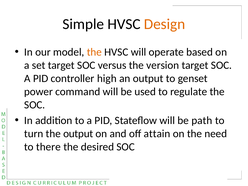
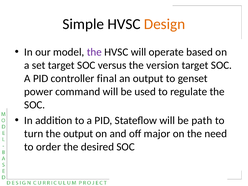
the colour: orange -> purple (94, 52)
high: high -> final (107, 78)
attain: attain -> major (157, 134)
there: there -> order (48, 147)
